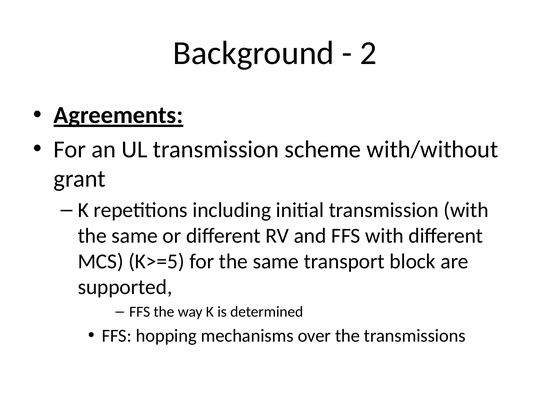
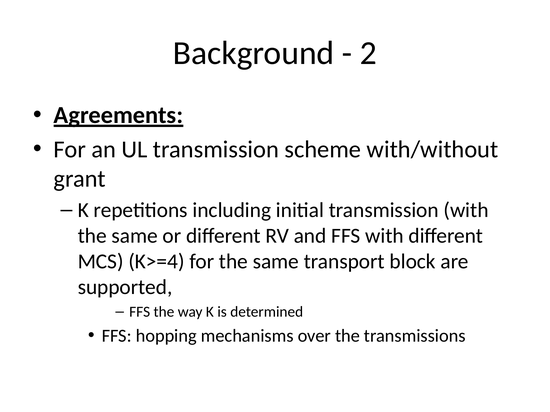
K>=5: K>=5 -> K>=4 (156, 262)
